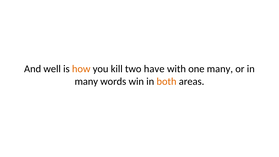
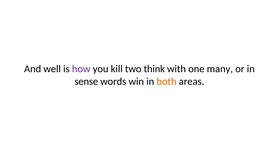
how colour: orange -> purple (81, 69)
have: have -> think (154, 69)
many: many -> sense (86, 81)
